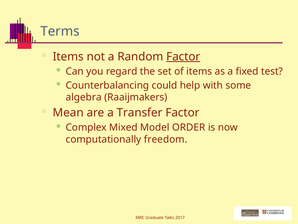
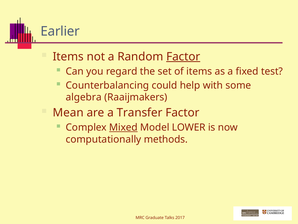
Terms: Terms -> Earlier (60, 31)
Mixed underline: none -> present (123, 127)
ORDER: ORDER -> LOWER (189, 127)
freedom: freedom -> methods (166, 139)
